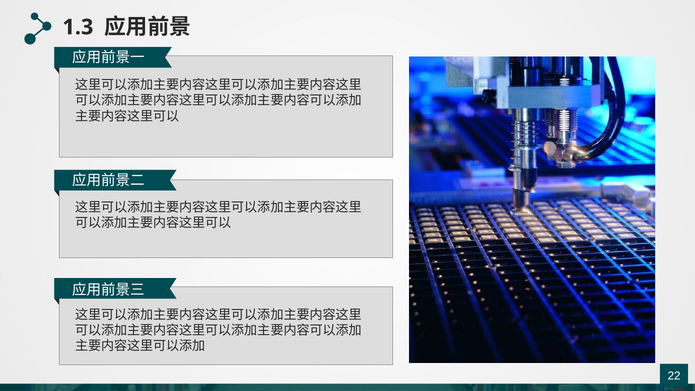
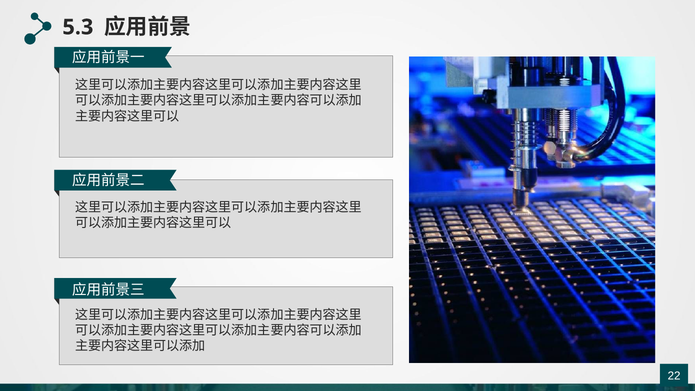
1.3: 1.3 -> 5.3 (78, 27)
